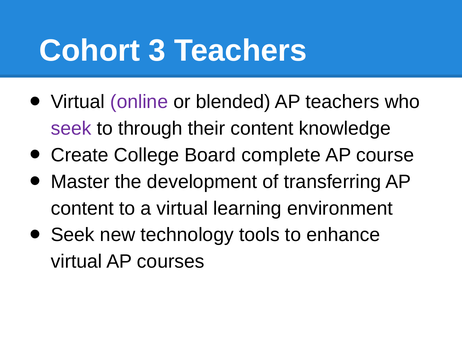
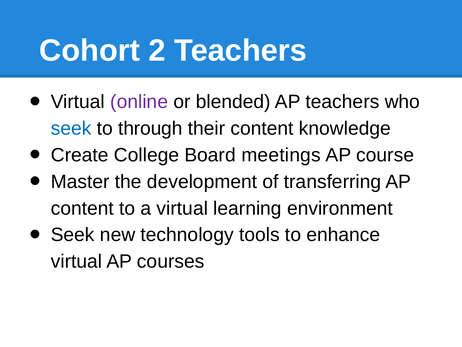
3: 3 -> 2 (157, 51)
seek colour: purple -> blue (71, 128)
complete: complete -> meetings (281, 155)
